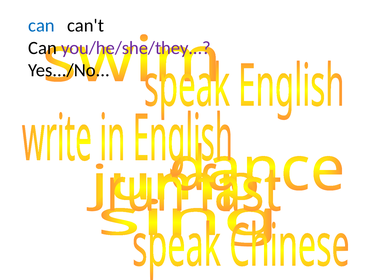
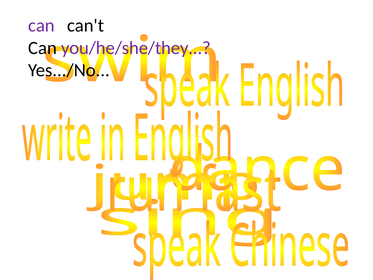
can colour: blue -> purple (41, 25)
